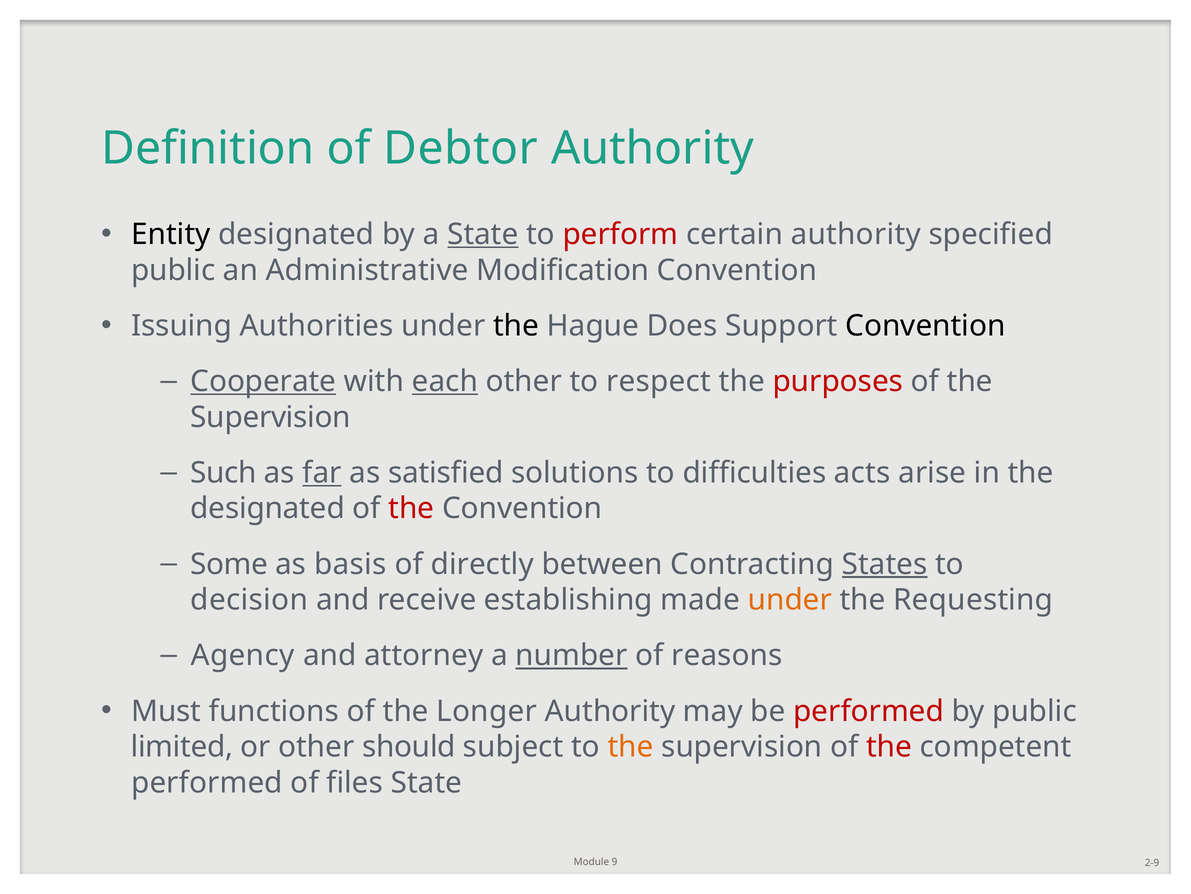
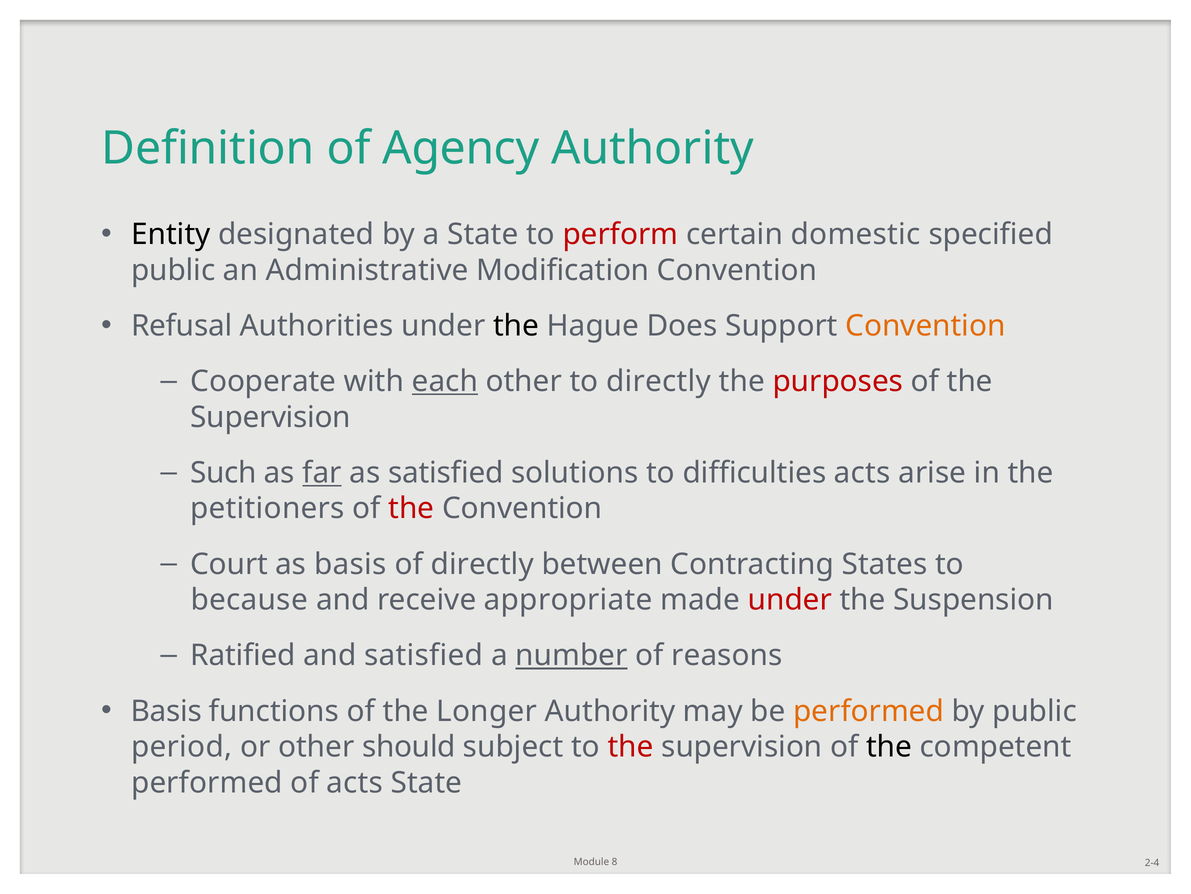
Debtor: Debtor -> Agency (461, 148)
State underline: present -> none (483, 234)
certain authority: authority -> domestic (856, 234)
Issuing: Issuing -> Refusal (182, 326)
Convention colour: black -> orange (925, 326)
Cooperate underline: present -> none (263, 381)
to respect: respect -> directly (659, 381)
designated: designated -> petitioners (267, 508)
Some: Some -> Court (229, 564)
States underline: present -> none (885, 564)
decision: decision -> because (249, 600)
establishing: establishing -> appropriate (568, 600)
under colour: orange -> red (790, 600)
Requesting: Requesting -> Suspension (973, 600)
Agency: Agency -> Ratified (243, 655)
and attorney: attorney -> satisfied (424, 655)
Must: Must -> Basis (166, 711)
performed colour: red -> orange (869, 711)
limited: limited -> period (182, 746)
the colour: orange -> red (631, 746)
the colour: red -> black (889, 746)
of files: files -> acts (355, 782)
9: 9 -> 8 (615, 861)
2-9: 2-9 -> 2-4 (1152, 862)
